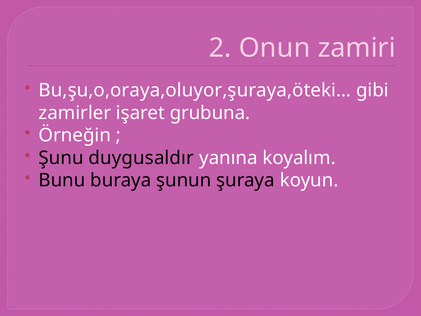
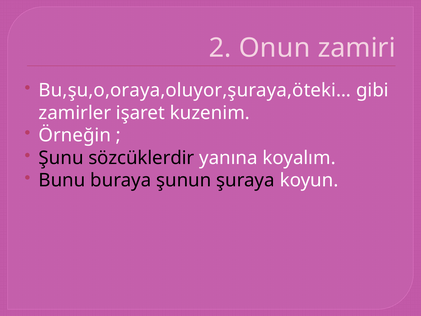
grubuna: grubuna -> kuzenim (210, 113)
duygusaldır: duygusaldır -> sözcüklerdir (141, 158)
